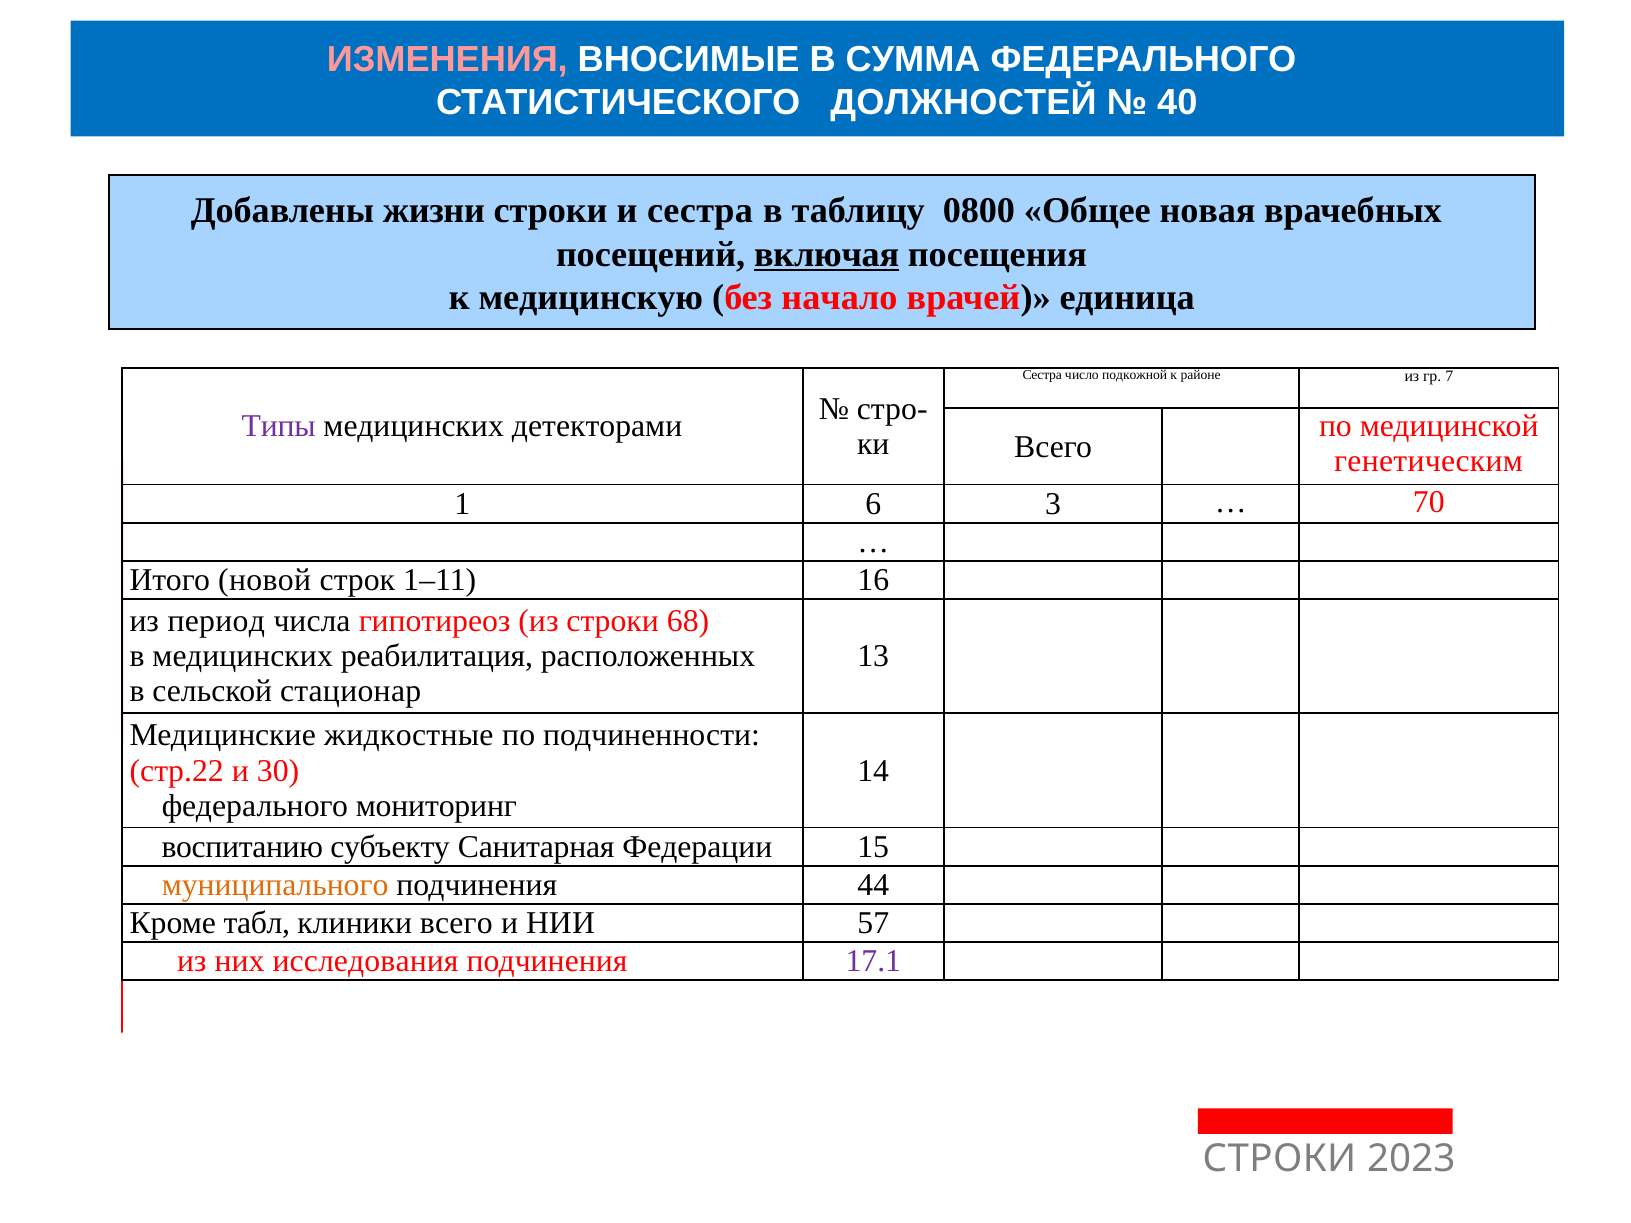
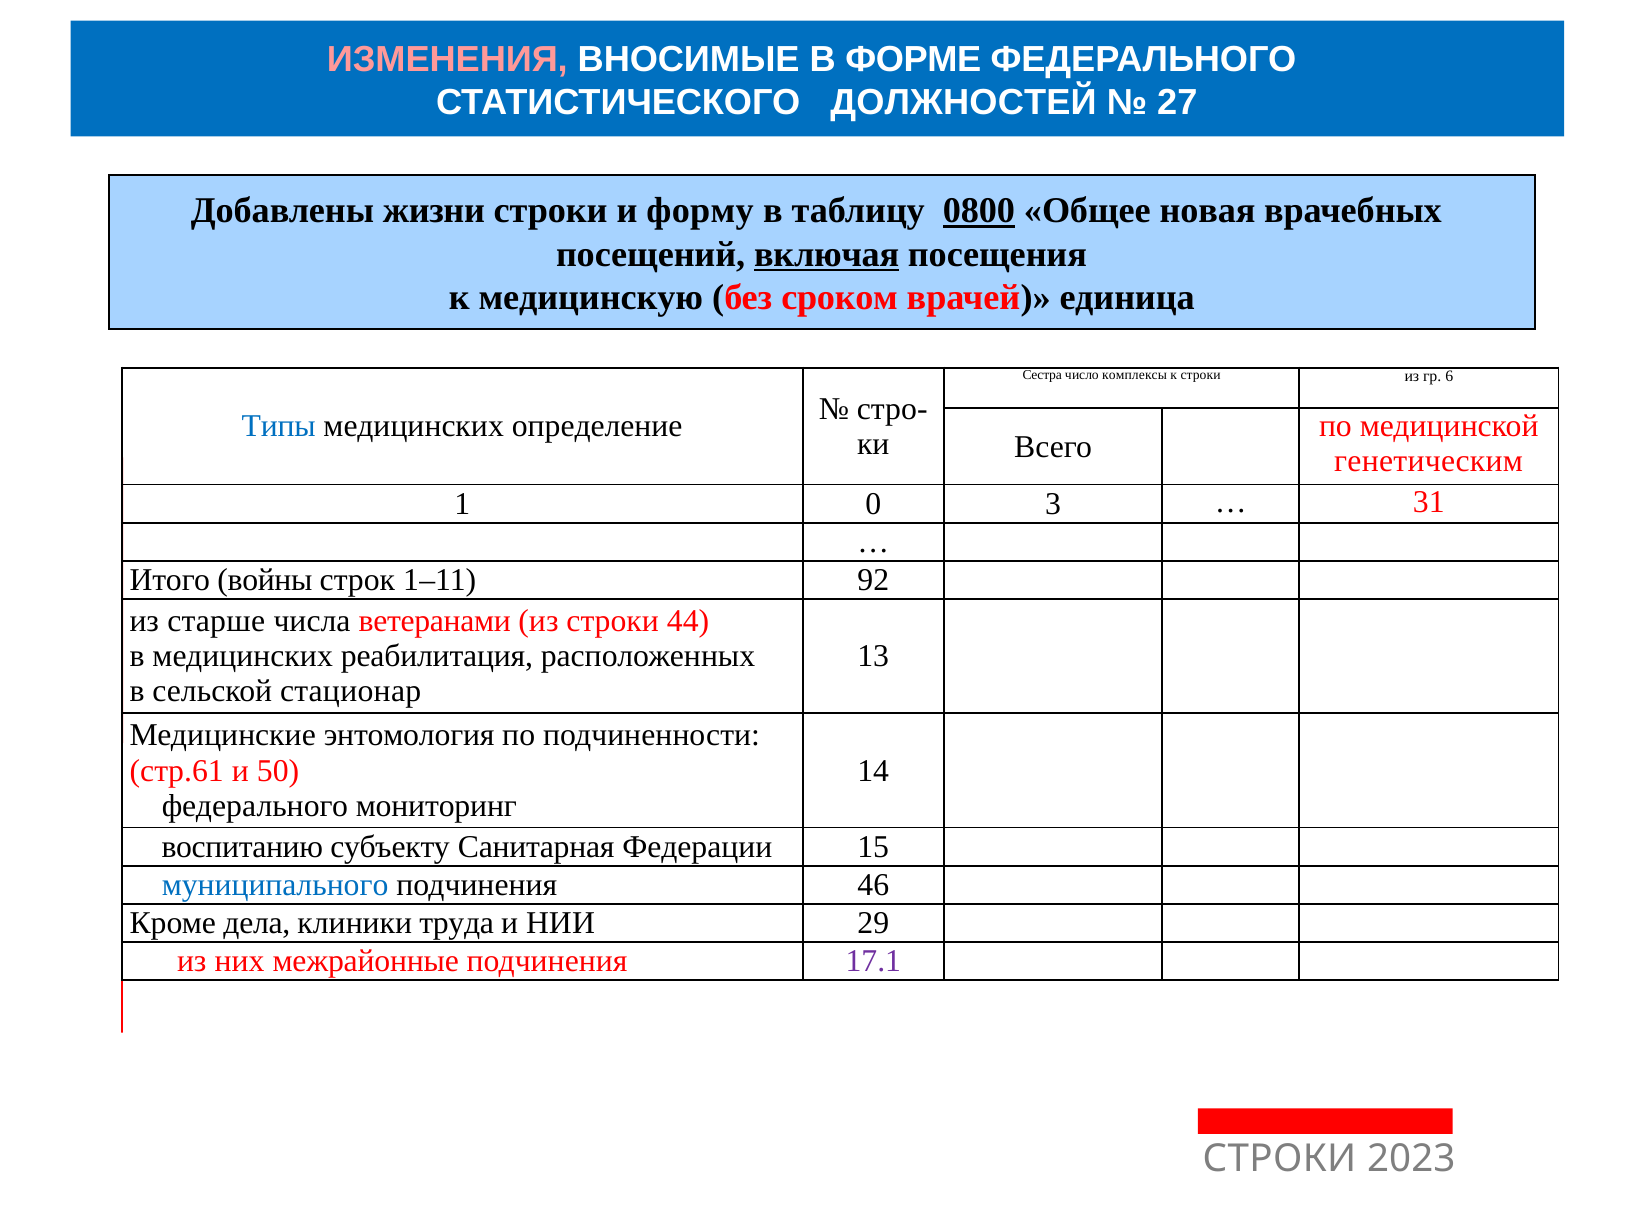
СУММА: СУММА -> ФОРМЕ (913, 59)
40: 40 -> 27 (1177, 103)
и сестра: сестра -> форму (700, 211)
0800 underline: none -> present (979, 211)
начало: начало -> сроком (840, 298)
подкожной: подкожной -> комплексы (1135, 375)
к районе: районе -> строки (1201, 375)
7: 7 -> 6 (1449, 377)
Типы colour: purple -> blue (279, 426)
детекторами: детекторами -> определение (597, 426)
6: 6 -> 0 (873, 504)
70: 70 -> 31 (1429, 502)
новой: новой -> войны (265, 580)
16: 16 -> 92 (873, 580)
период: период -> старше (216, 621)
гипотиреоз: гипотиреоз -> ветеранами (435, 621)
68: 68 -> 44 (688, 621)
жидкостные: жидкостные -> энтомология (409, 736)
стр.22: стр.22 -> стр.61 (177, 771)
30: 30 -> 50 (278, 771)
муниципального colour: orange -> blue (275, 885)
44: 44 -> 46 (873, 885)
табл: табл -> дела (257, 923)
клиники всего: всего -> труда (457, 923)
57: 57 -> 29 (873, 923)
исследования: исследования -> межрайонные (366, 961)
